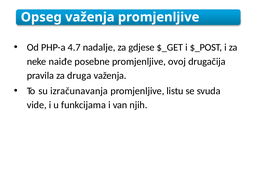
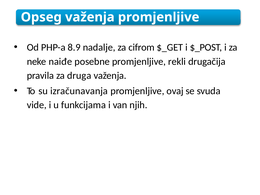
4.7: 4.7 -> 8.9 (74, 47)
gdjese: gdjese -> cifrom (142, 47)
ovoj: ovoj -> rekli (177, 62)
listu: listu -> ovaj (175, 91)
